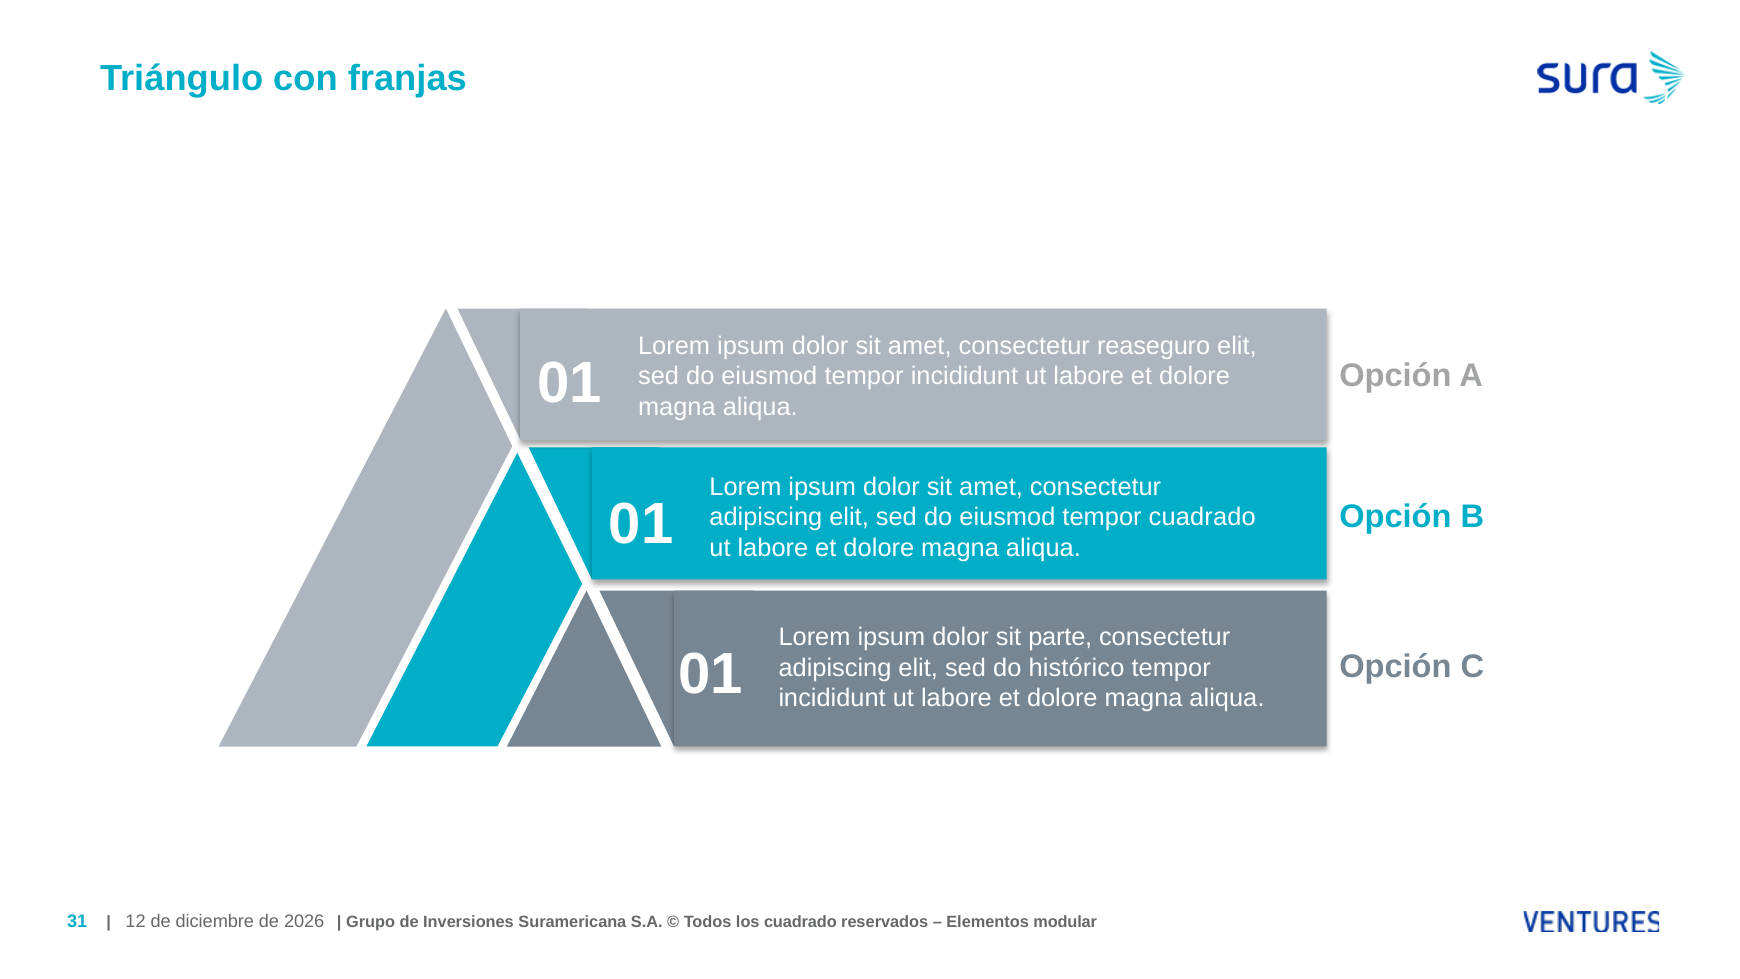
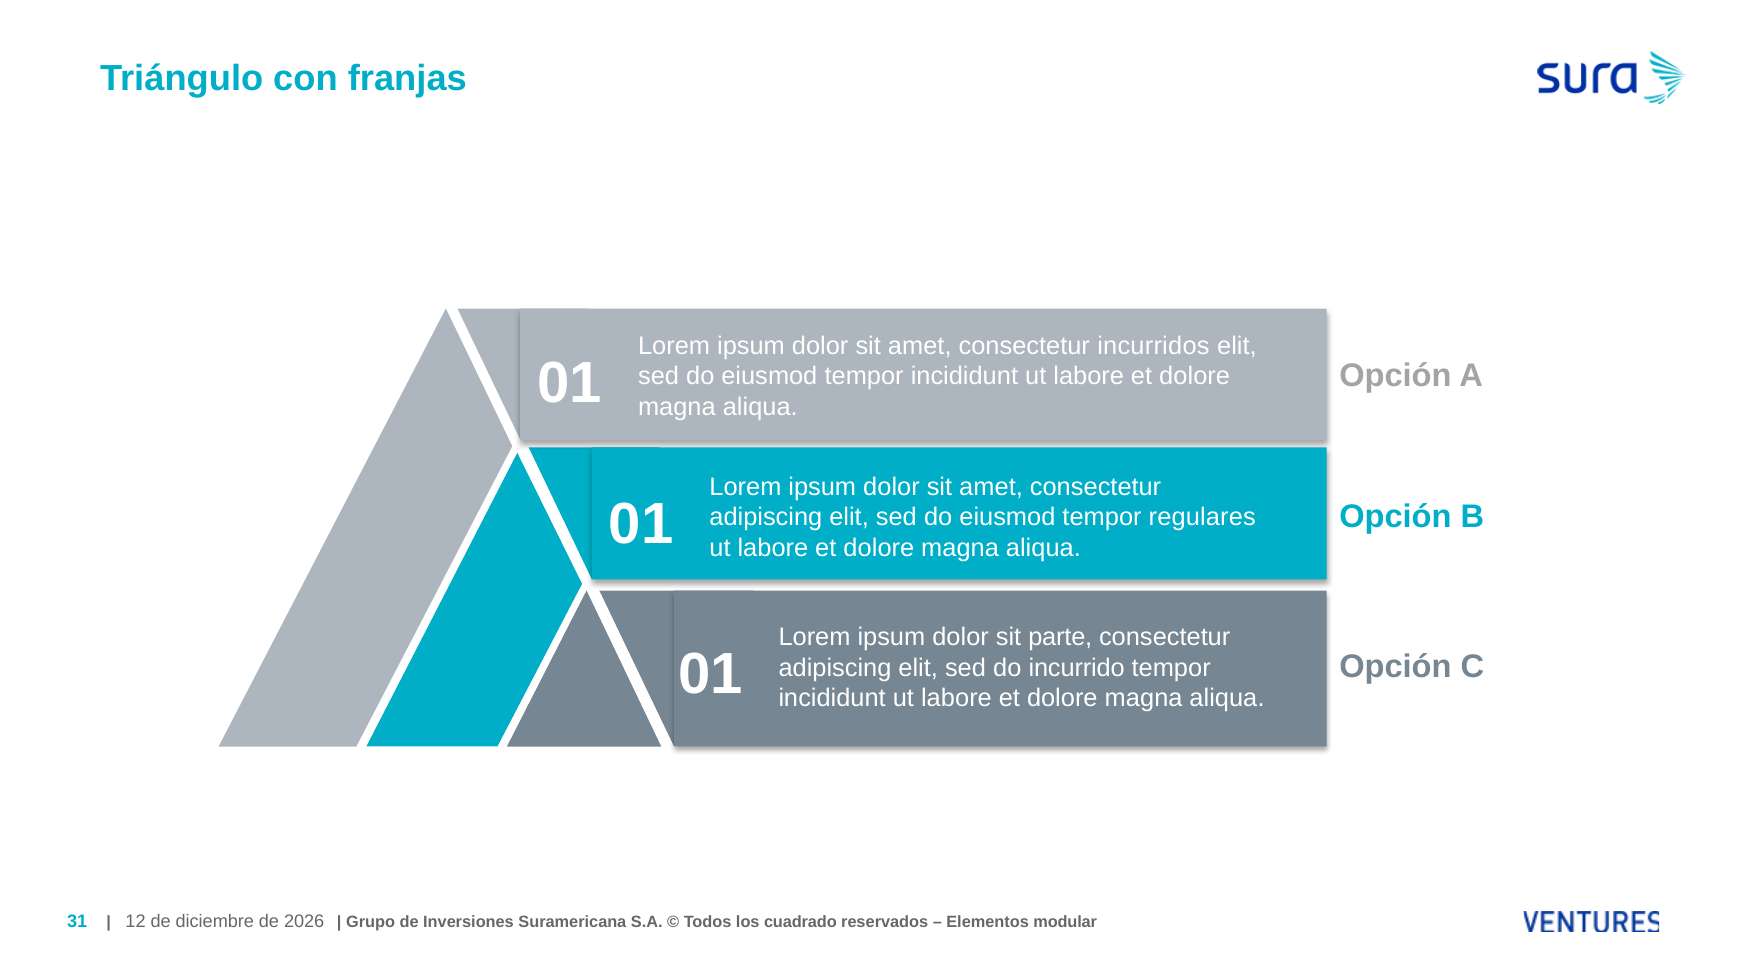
reaseguro: reaseguro -> incurridos (1153, 346)
tempor cuadrado: cuadrado -> regulares (1202, 517)
histórico: histórico -> incurrido (1077, 668)
